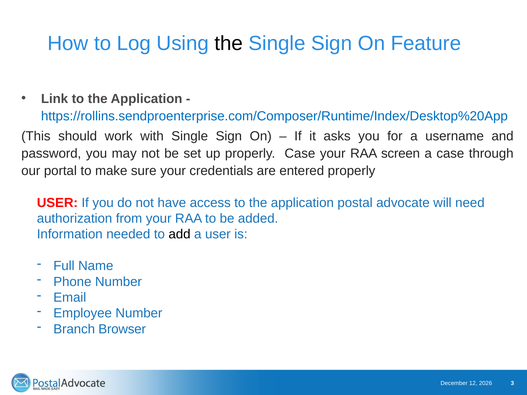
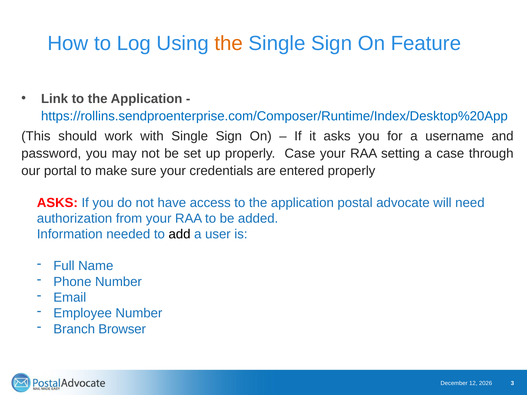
the colour: black -> orange (229, 43)
screen: screen -> setting (400, 154)
USER: USER -> ASKS (57, 203)
